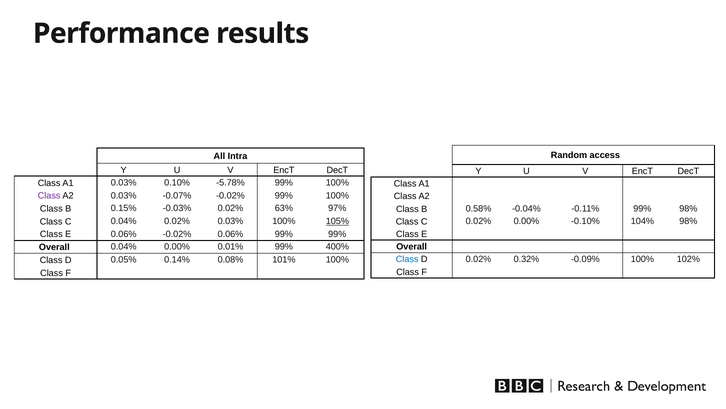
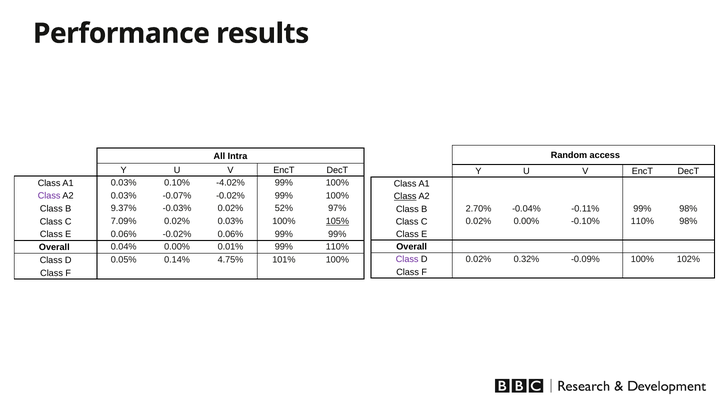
-5.78%: -5.78% -> -4.02% (230, 182)
Class underline: none -> present (405, 196)
0.15%: 0.15% -> 9.37% (124, 208)
63%: 63% -> 52% (284, 208)
0.58%: 0.58% -> 2.70% (479, 208)
C 0.04%: 0.04% -> 7.09% (124, 221)
-0.10% 104%: 104% -> 110% (642, 221)
99% 400%: 400% -> 110% (337, 247)
Class colour: blue -> purple (407, 259)
0.08%: 0.08% -> 4.75% (230, 259)
